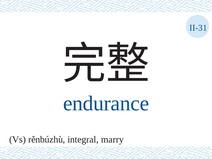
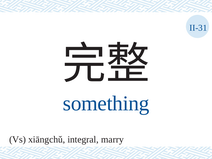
endurance: endurance -> something (106, 103)
rěnbúzhù: rěnbúzhù -> xiāngchǔ (47, 140)
